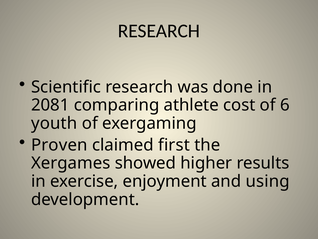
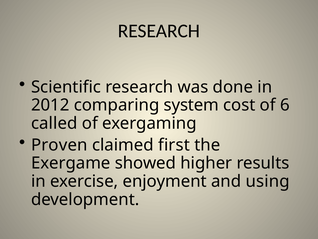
2081: 2081 -> 2012 (50, 105)
athlete: athlete -> system (191, 105)
youth: youth -> called (54, 123)
Xergames: Xergames -> Exergame (71, 163)
